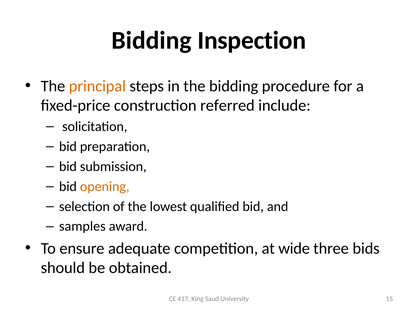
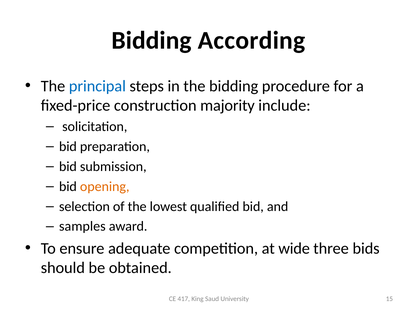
Inspection: Inspection -> According (252, 40)
principal colour: orange -> blue (97, 86)
referred: referred -> majority (227, 106)
